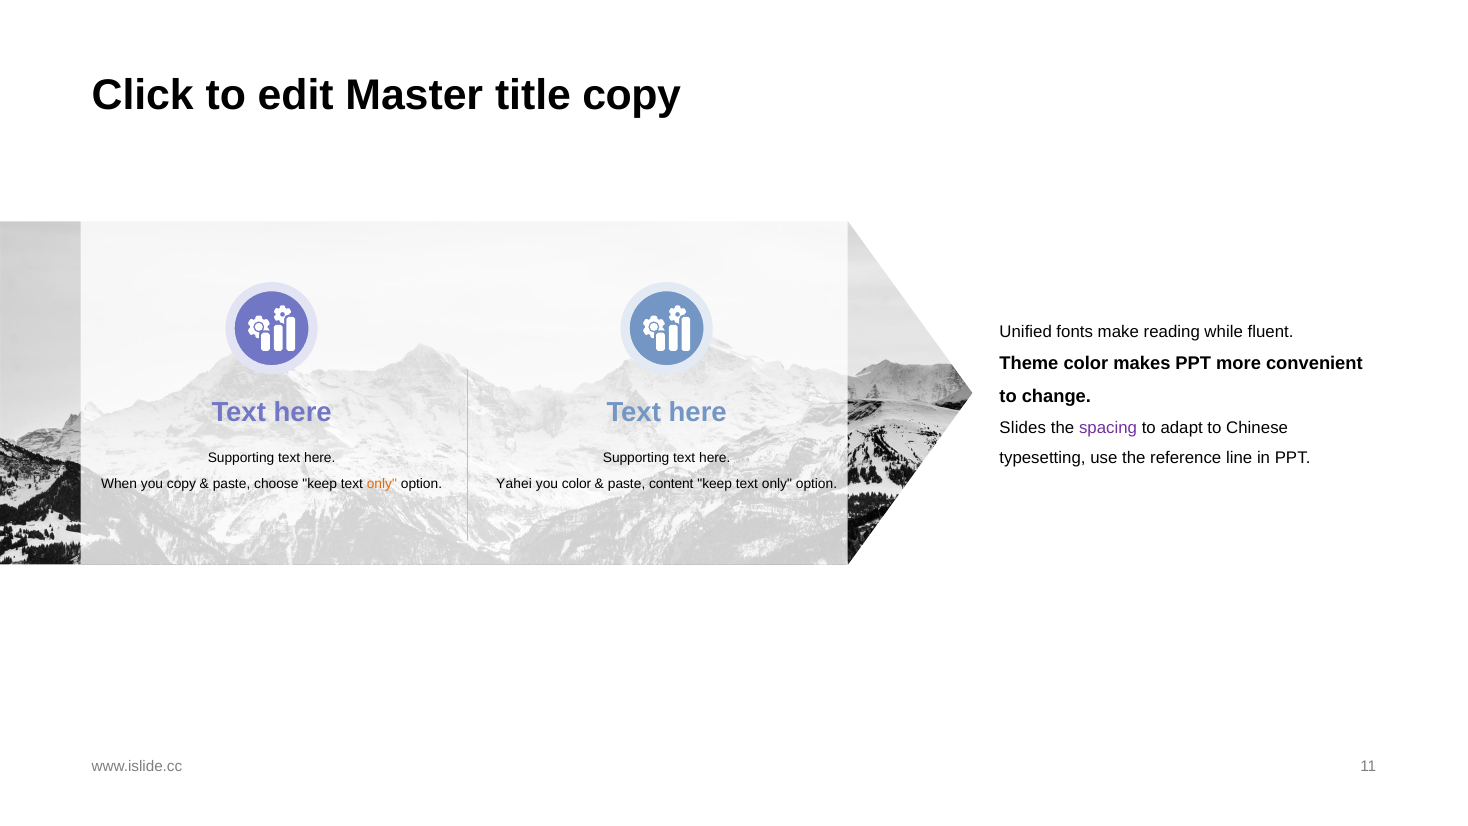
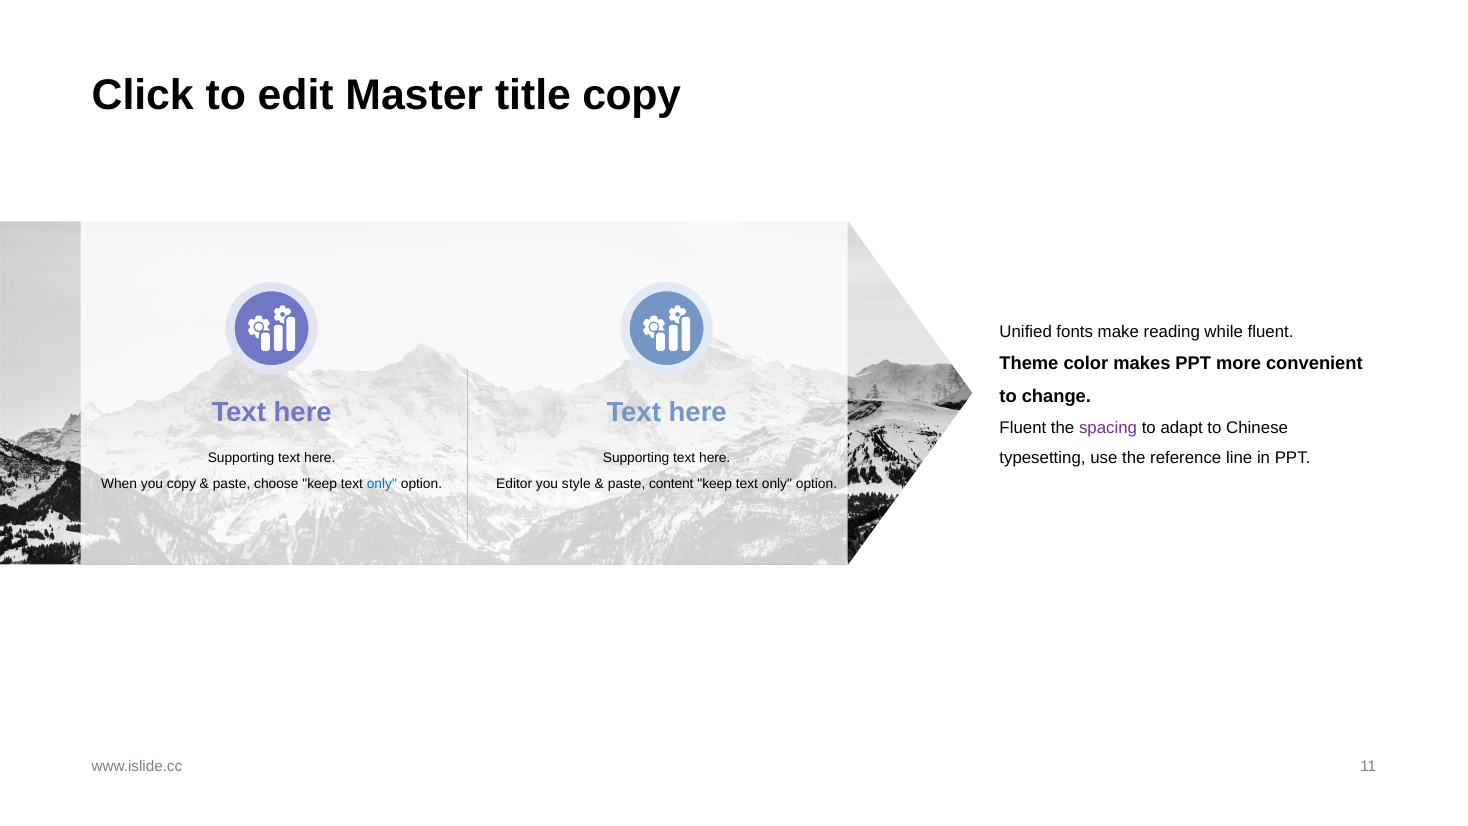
Slides: Slides -> Fluent (1023, 428)
only colour: orange -> blue (382, 484)
Yahei: Yahei -> Editor (514, 484)
you color: color -> style (576, 484)
